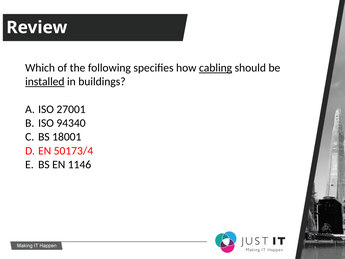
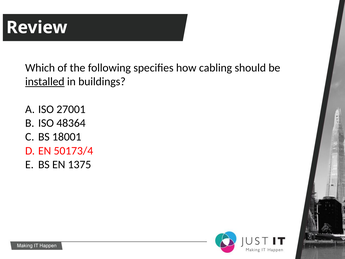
cabling underline: present -> none (216, 68)
94340: 94340 -> 48364 (71, 123)
1146: 1146 -> 1375 (80, 164)
